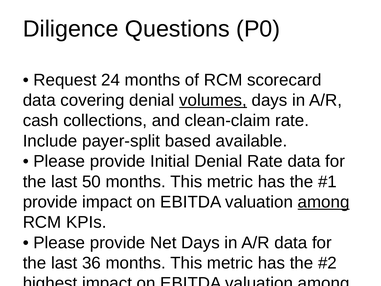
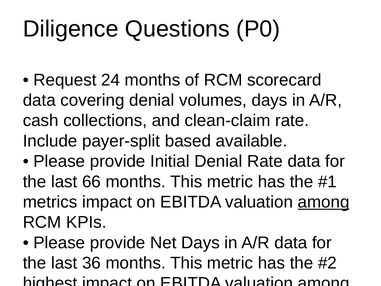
volumes underline: present -> none (213, 100)
50: 50 -> 66 (92, 182)
provide: provide -> metrics (50, 202)
